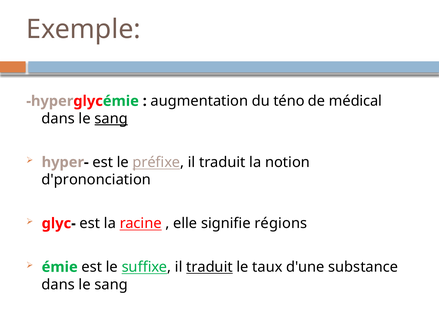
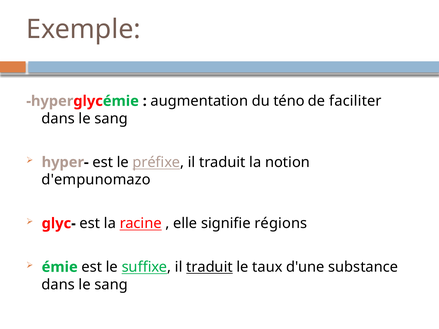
médical: médical -> faciliter (355, 101)
sang underline: present -> none (111, 119)
d'prononciation: d'prononciation -> d'empunomazo (96, 180)
